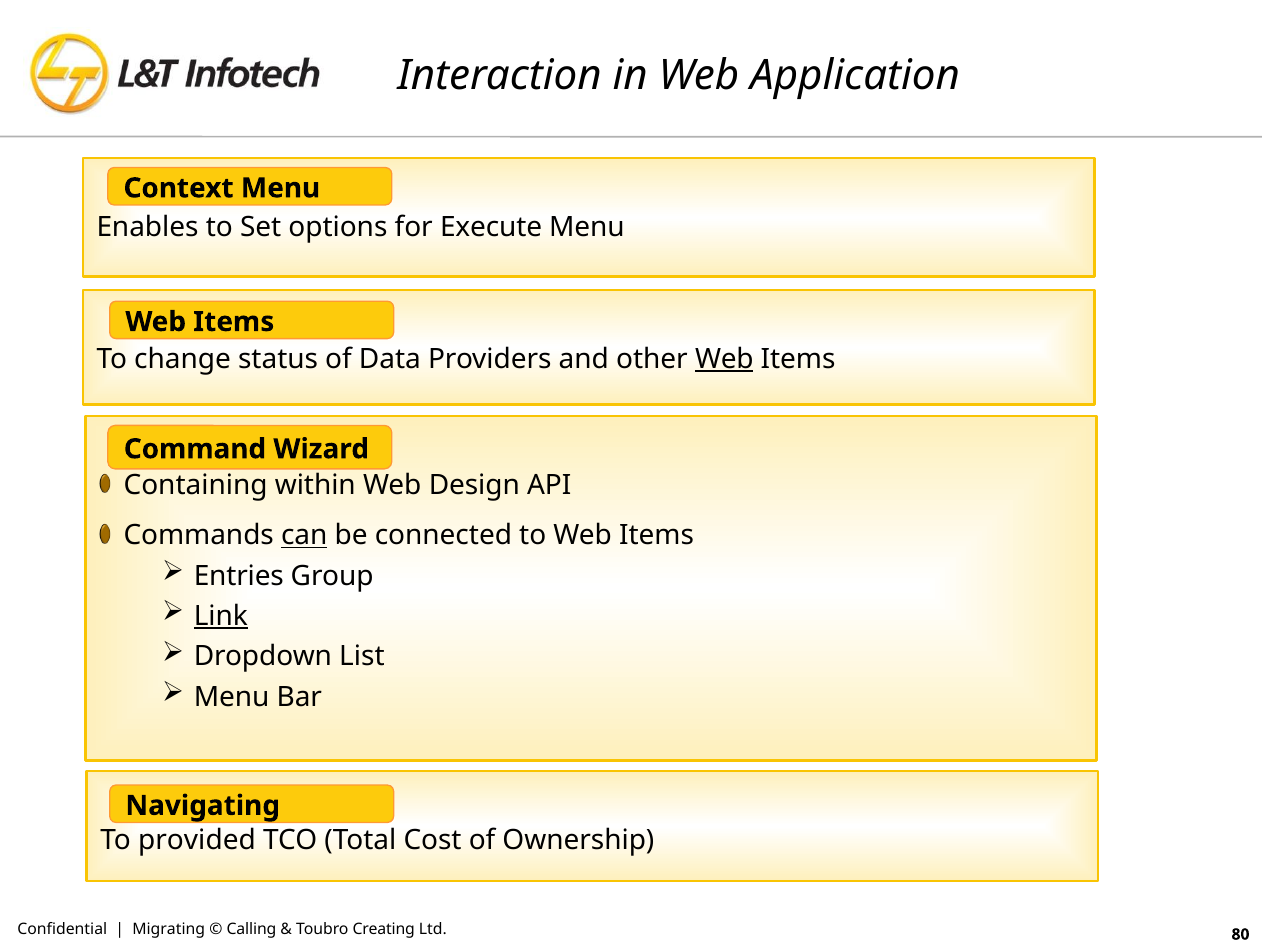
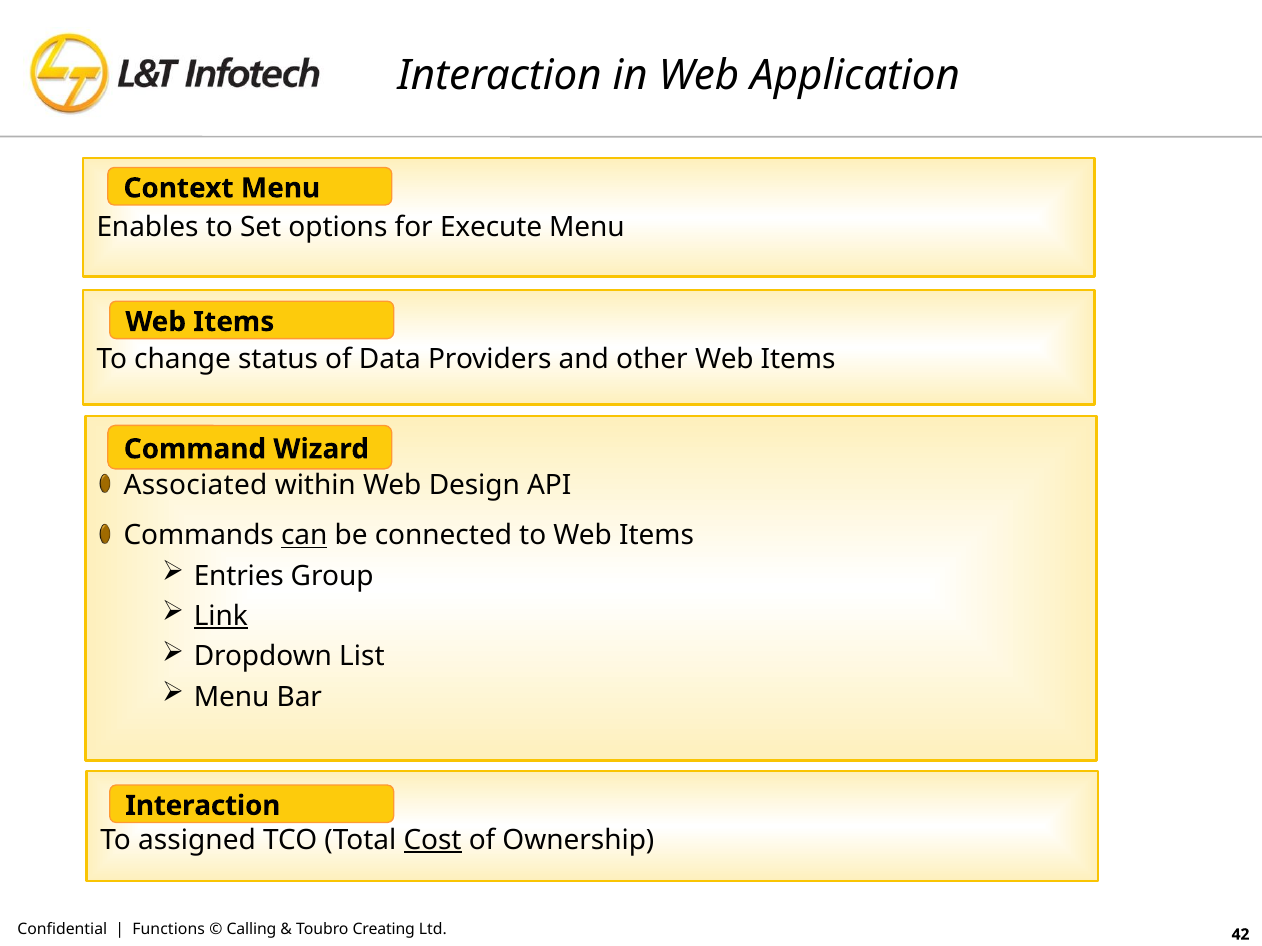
Web underline: present -> none (724, 359)
Containing: Containing -> Associated (195, 485)
Navigating: Navigating -> Interaction (203, 806)
provided: provided -> assigned (197, 840)
Cost underline: none -> present (433, 840)
Migrating: Migrating -> Functions (169, 930)
80: 80 -> 42 (1240, 935)
